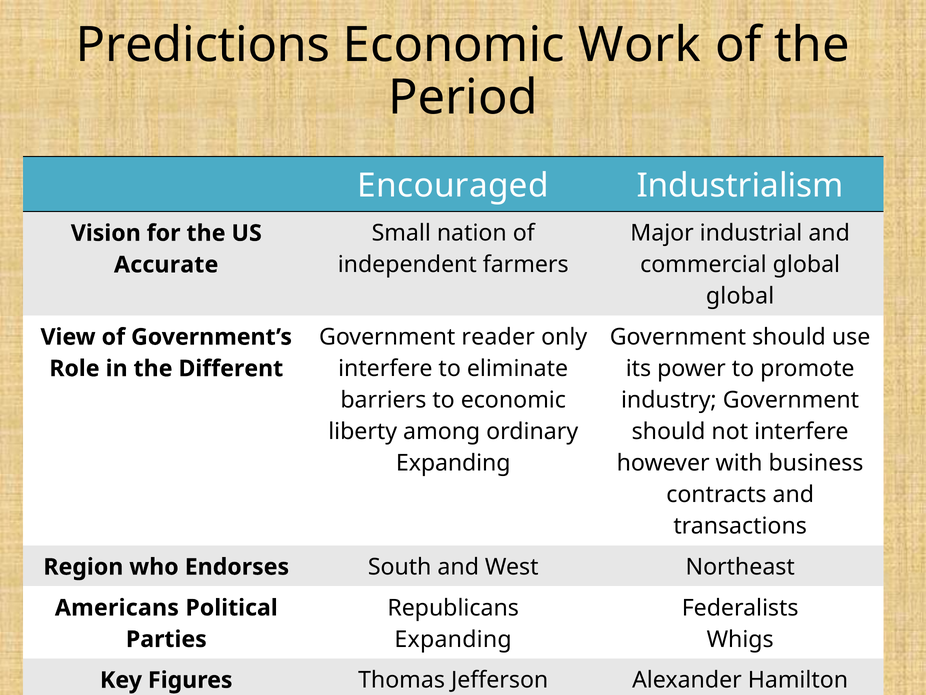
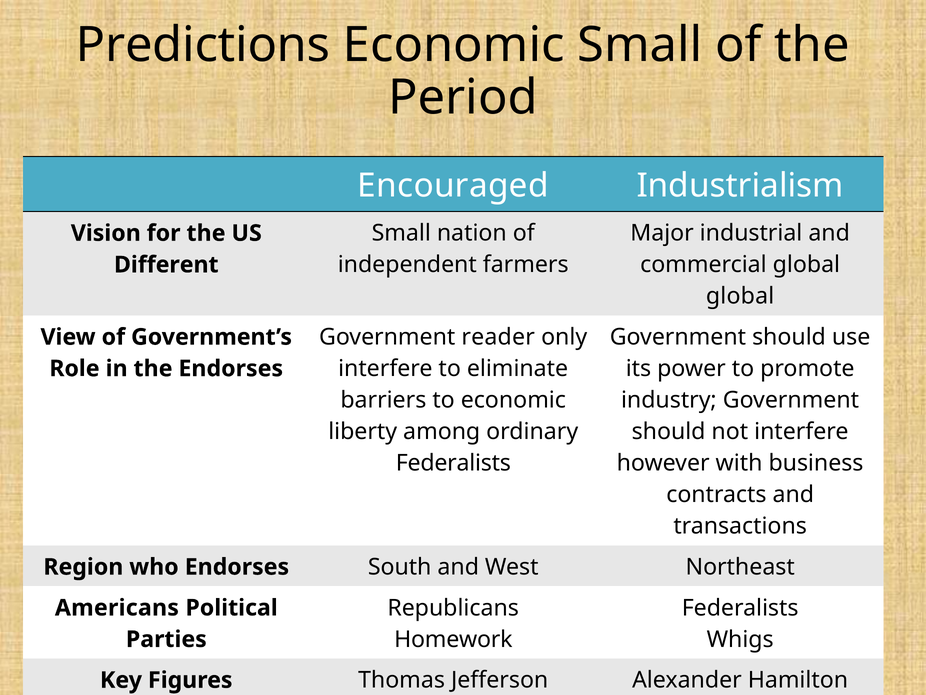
Economic Work: Work -> Small (640, 45)
Accurate: Accurate -> Different (166, 265)
the Different: Different -> Endorses (231, 368)
Expanding: Expanding -> Federalists (453, 463)
Expanding: Expanding -> Homework (453, 639)
